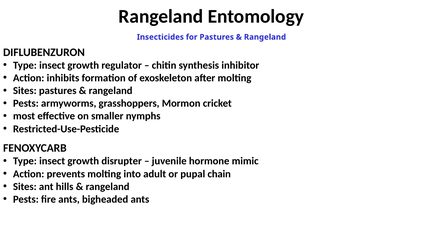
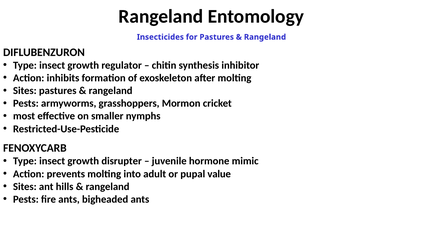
chain: chain -> value (219, 174)
